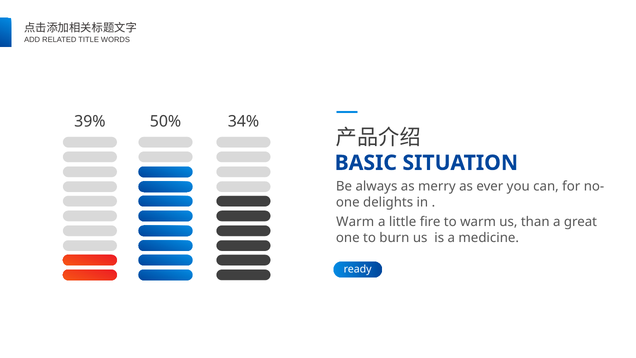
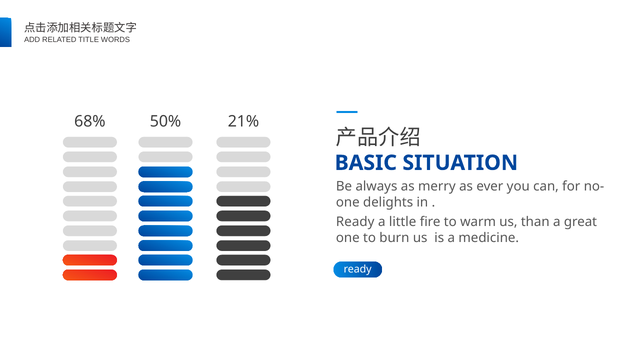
39%: 39% -> 68% (90, 121)
34%: 34% -> 21% (243, 121)
Warm: Warm -> Ready (355, 222)
